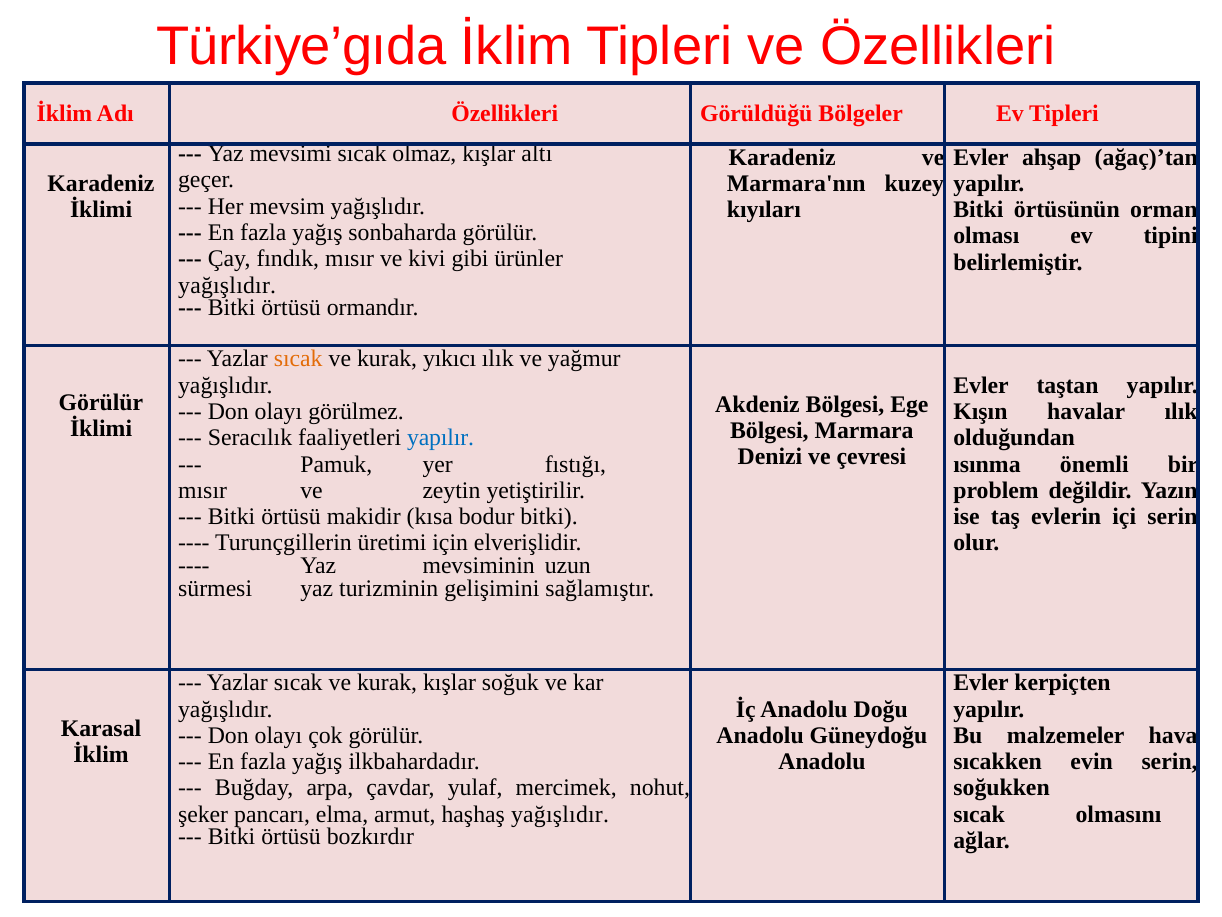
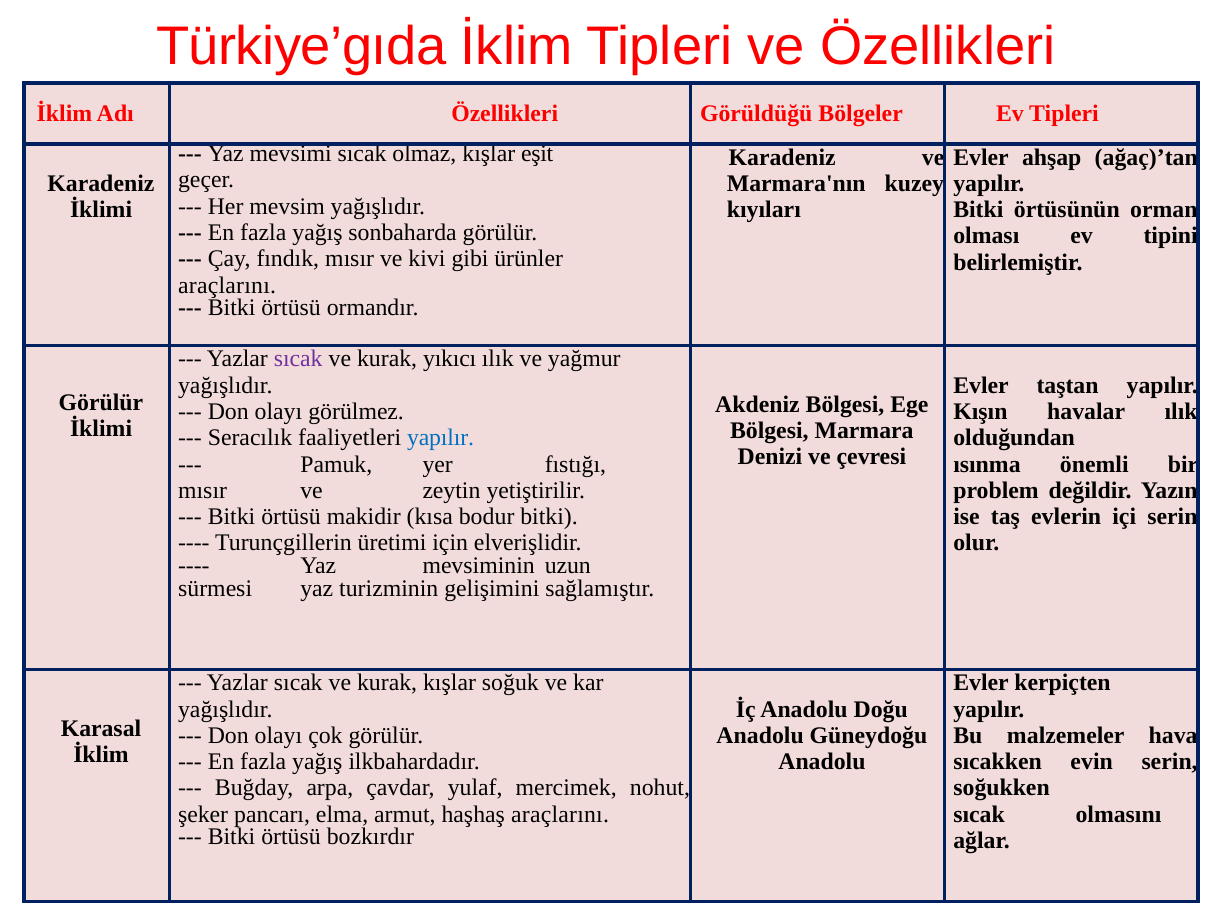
altı: altı -> eşit (537, 154)
yağışlıdır: yağışlıdır -> araçlarını (227, 285)
sıcak colour: orange -> purple (298, 359)
haşhaş yağışlıdır: yağışlıdır -> araçlarını (560, 814)
